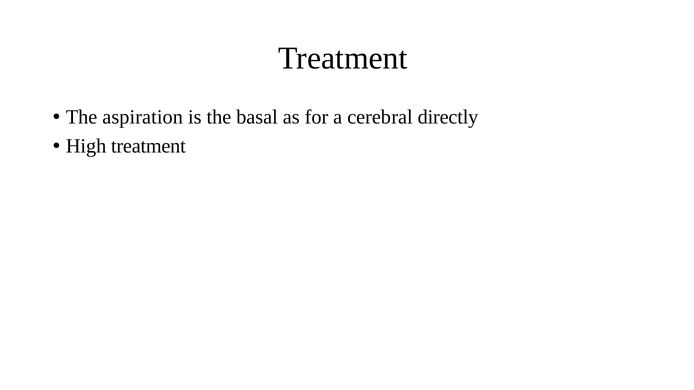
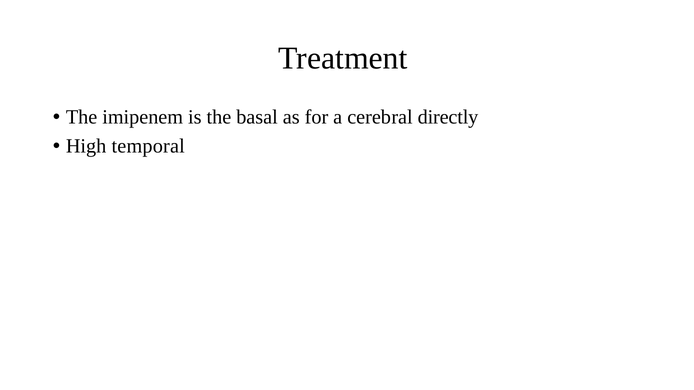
aspiration: aspiration -> imipenem (143, 117)
High treatment: treatment -> temporal (148, 146)
